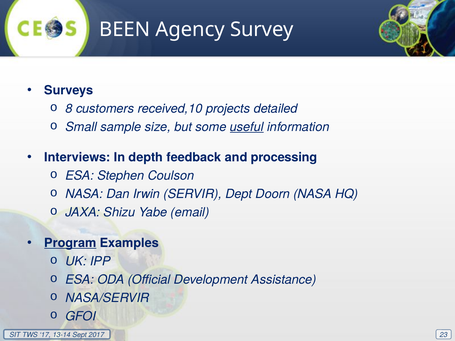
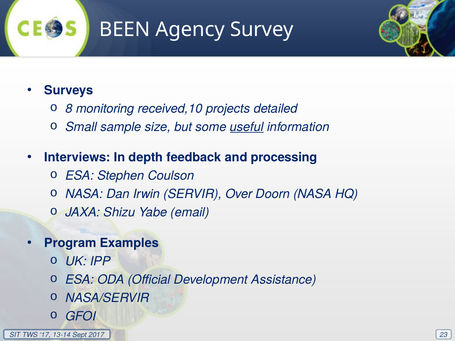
customers: customers -> monitoring (105, 109)
Dept: Dept -> Over (239, 194)
Program underline: present -> none (70, 243)
